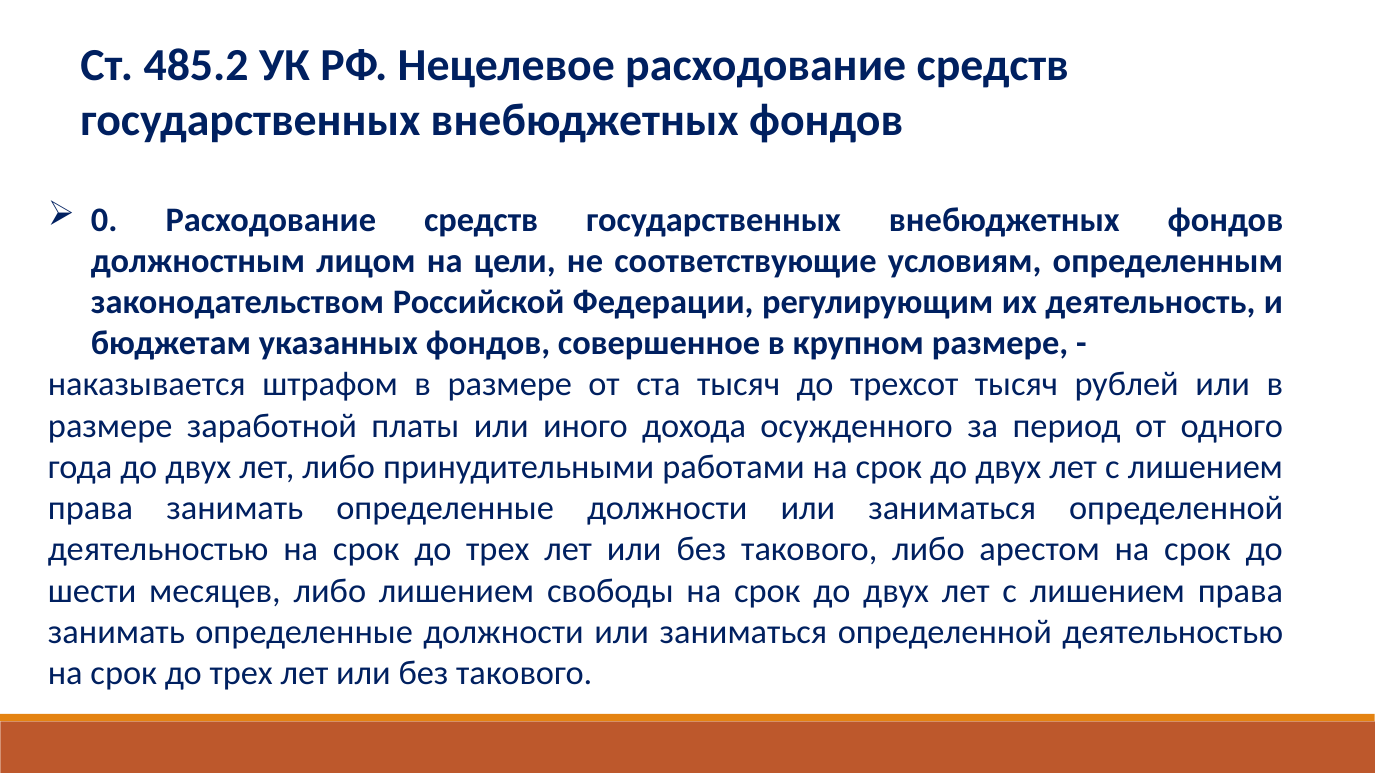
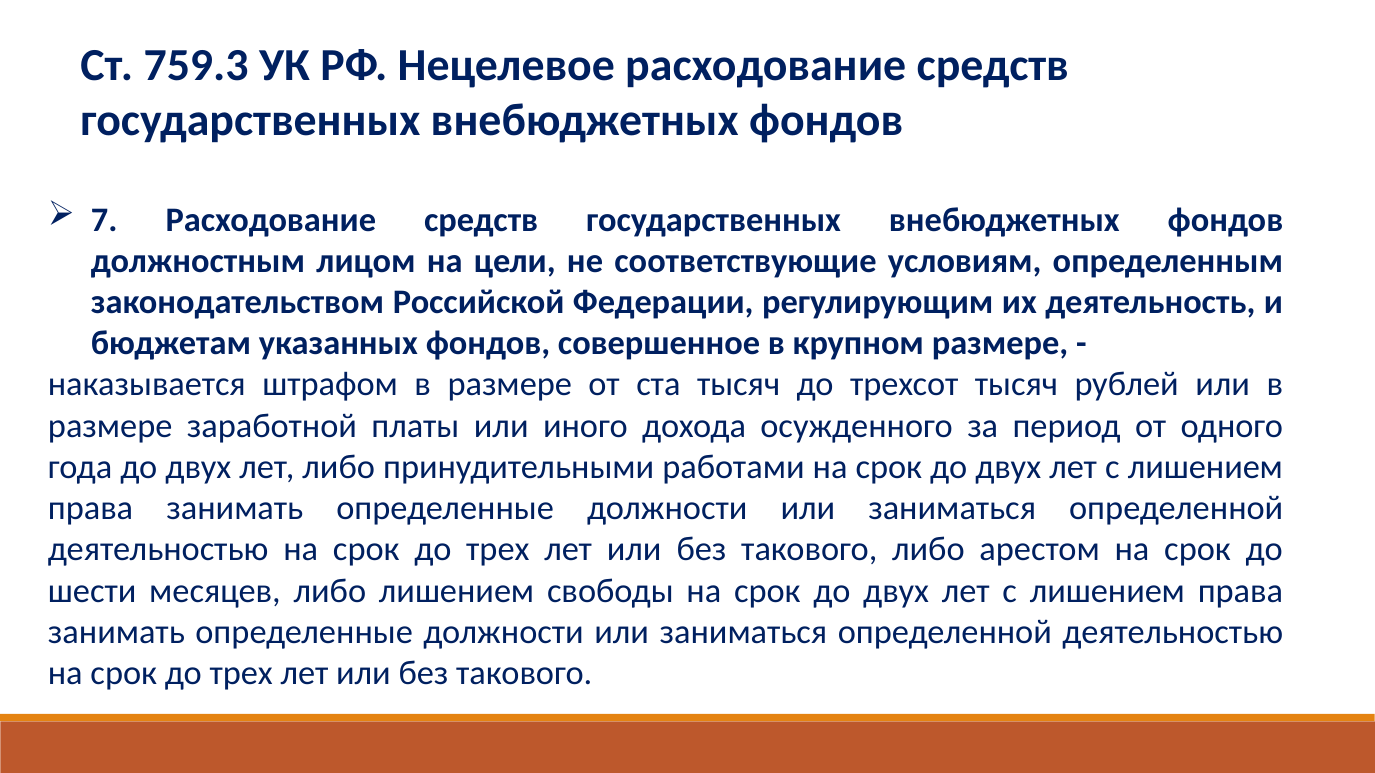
485.2: 485.2 -> 759.3 (196, 65)
0: 0 -> 7 (104, 220)
